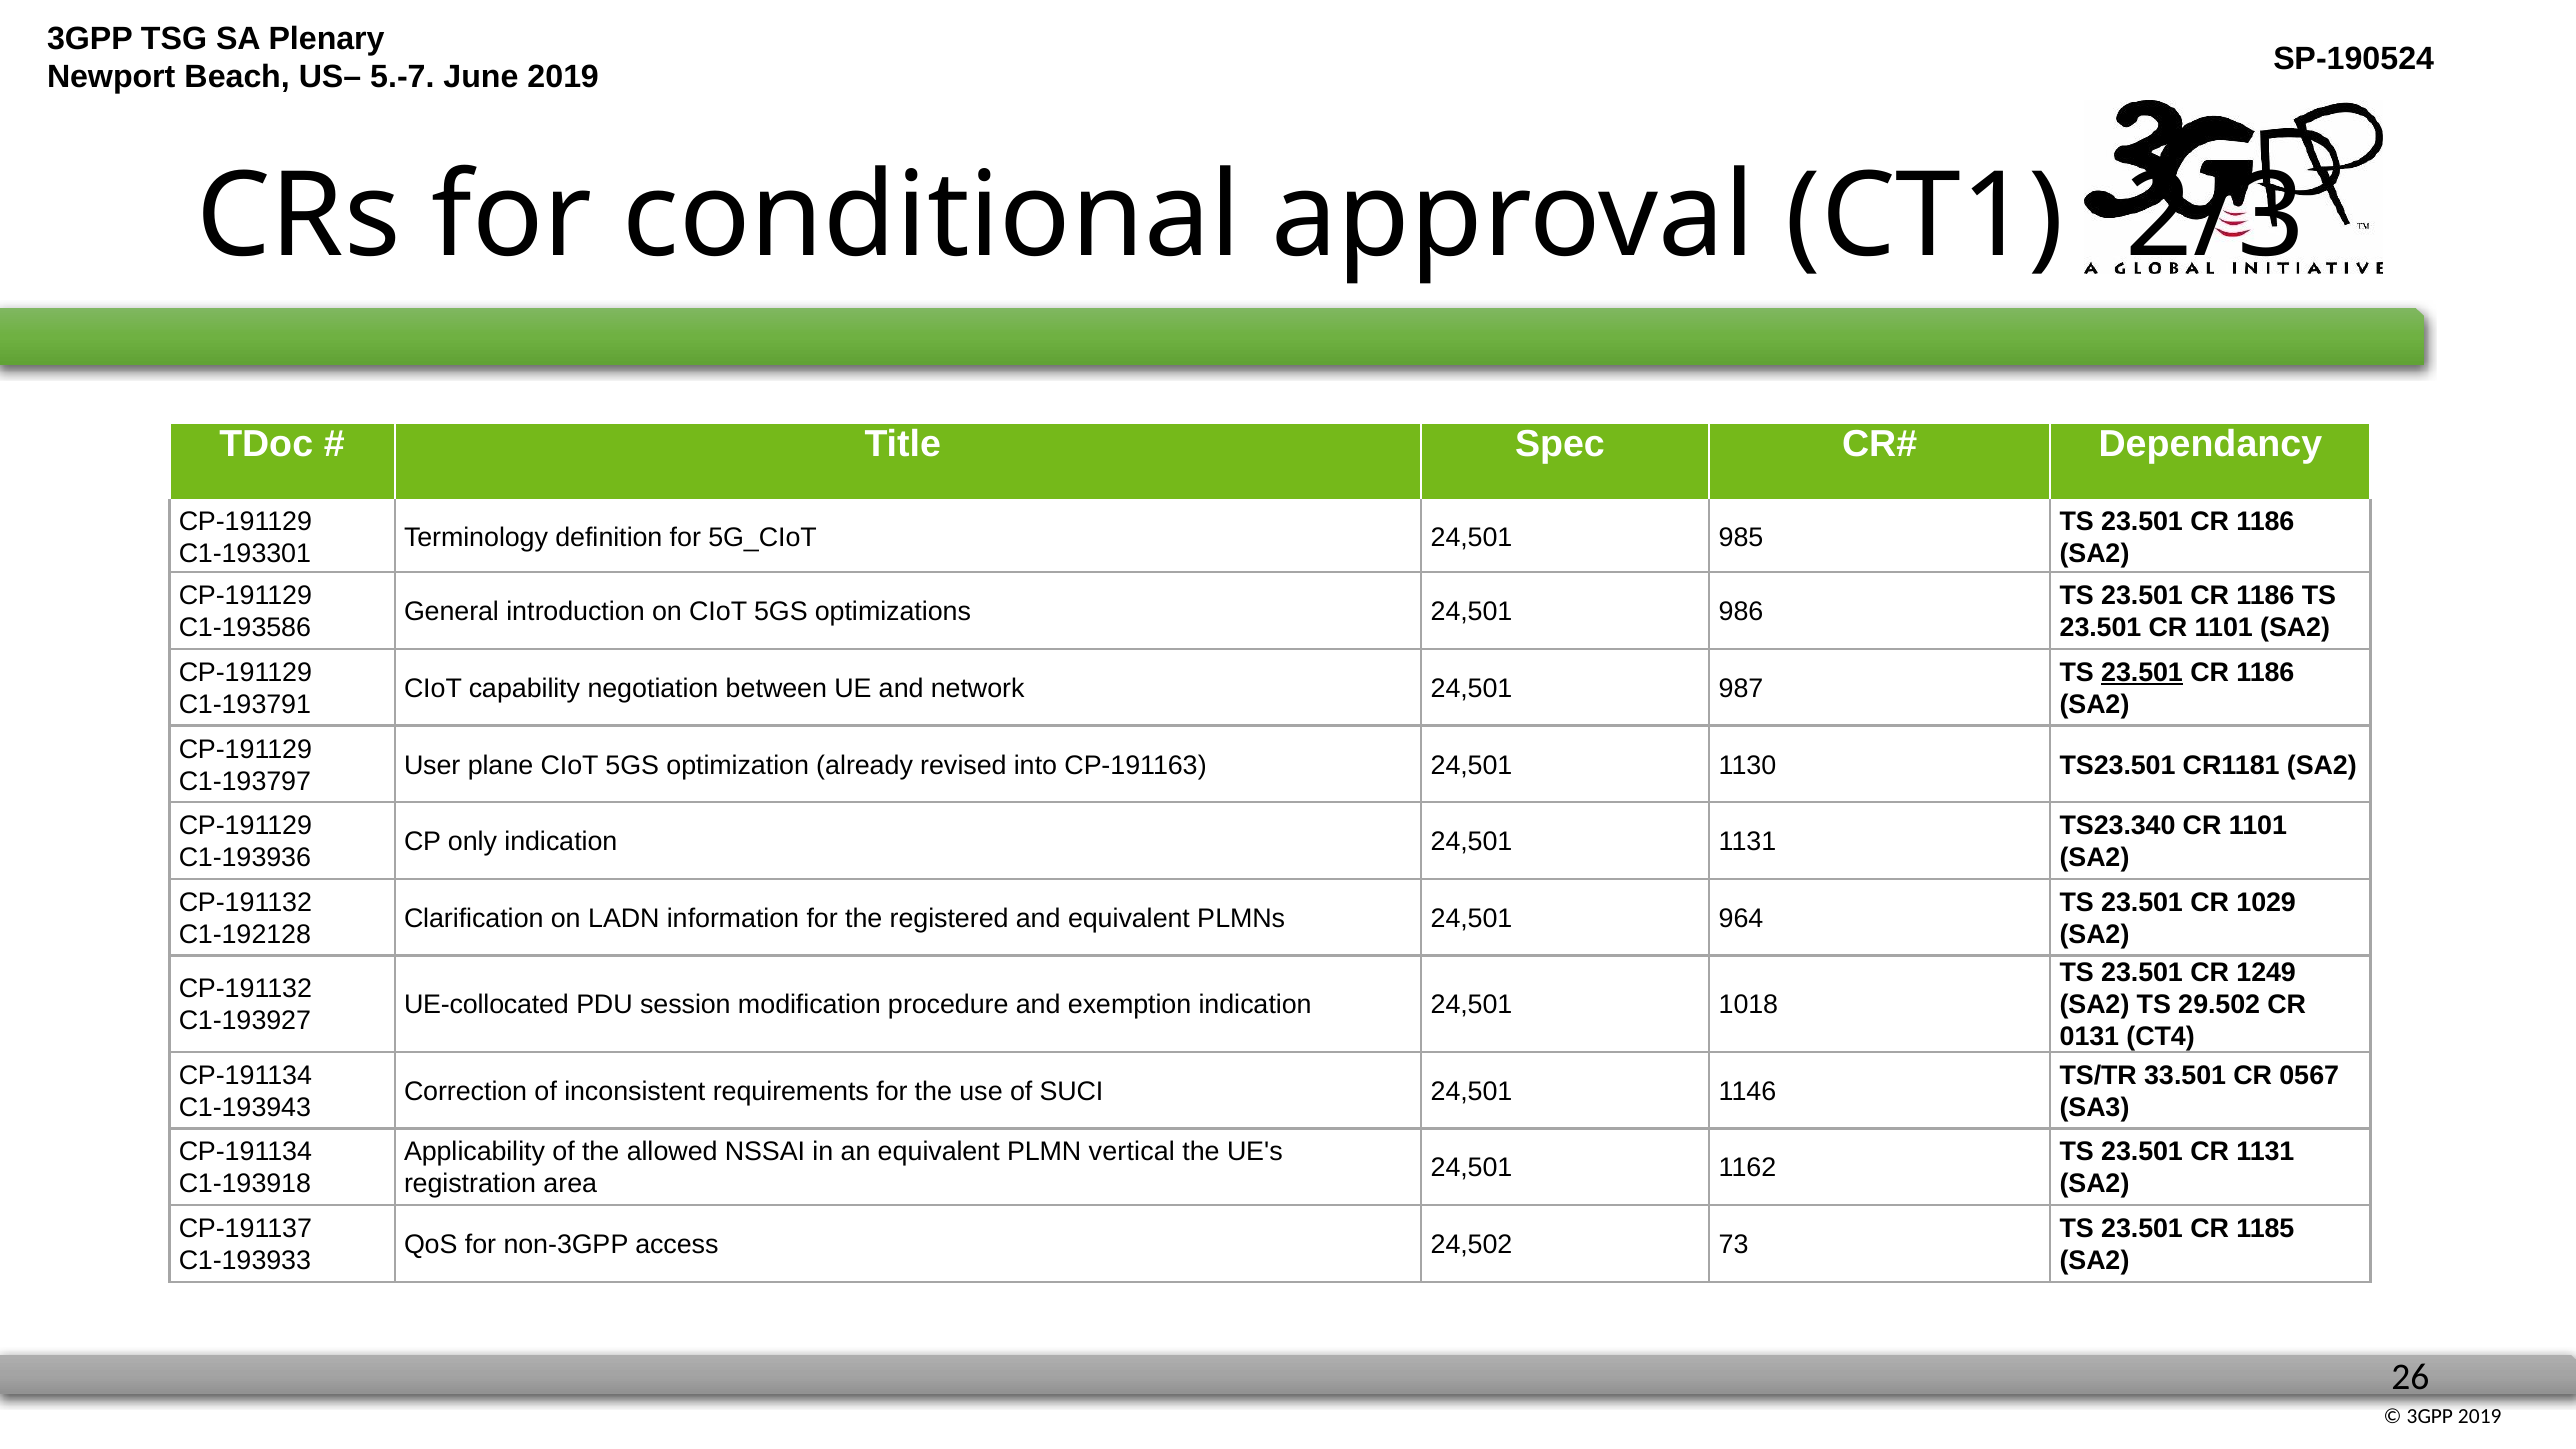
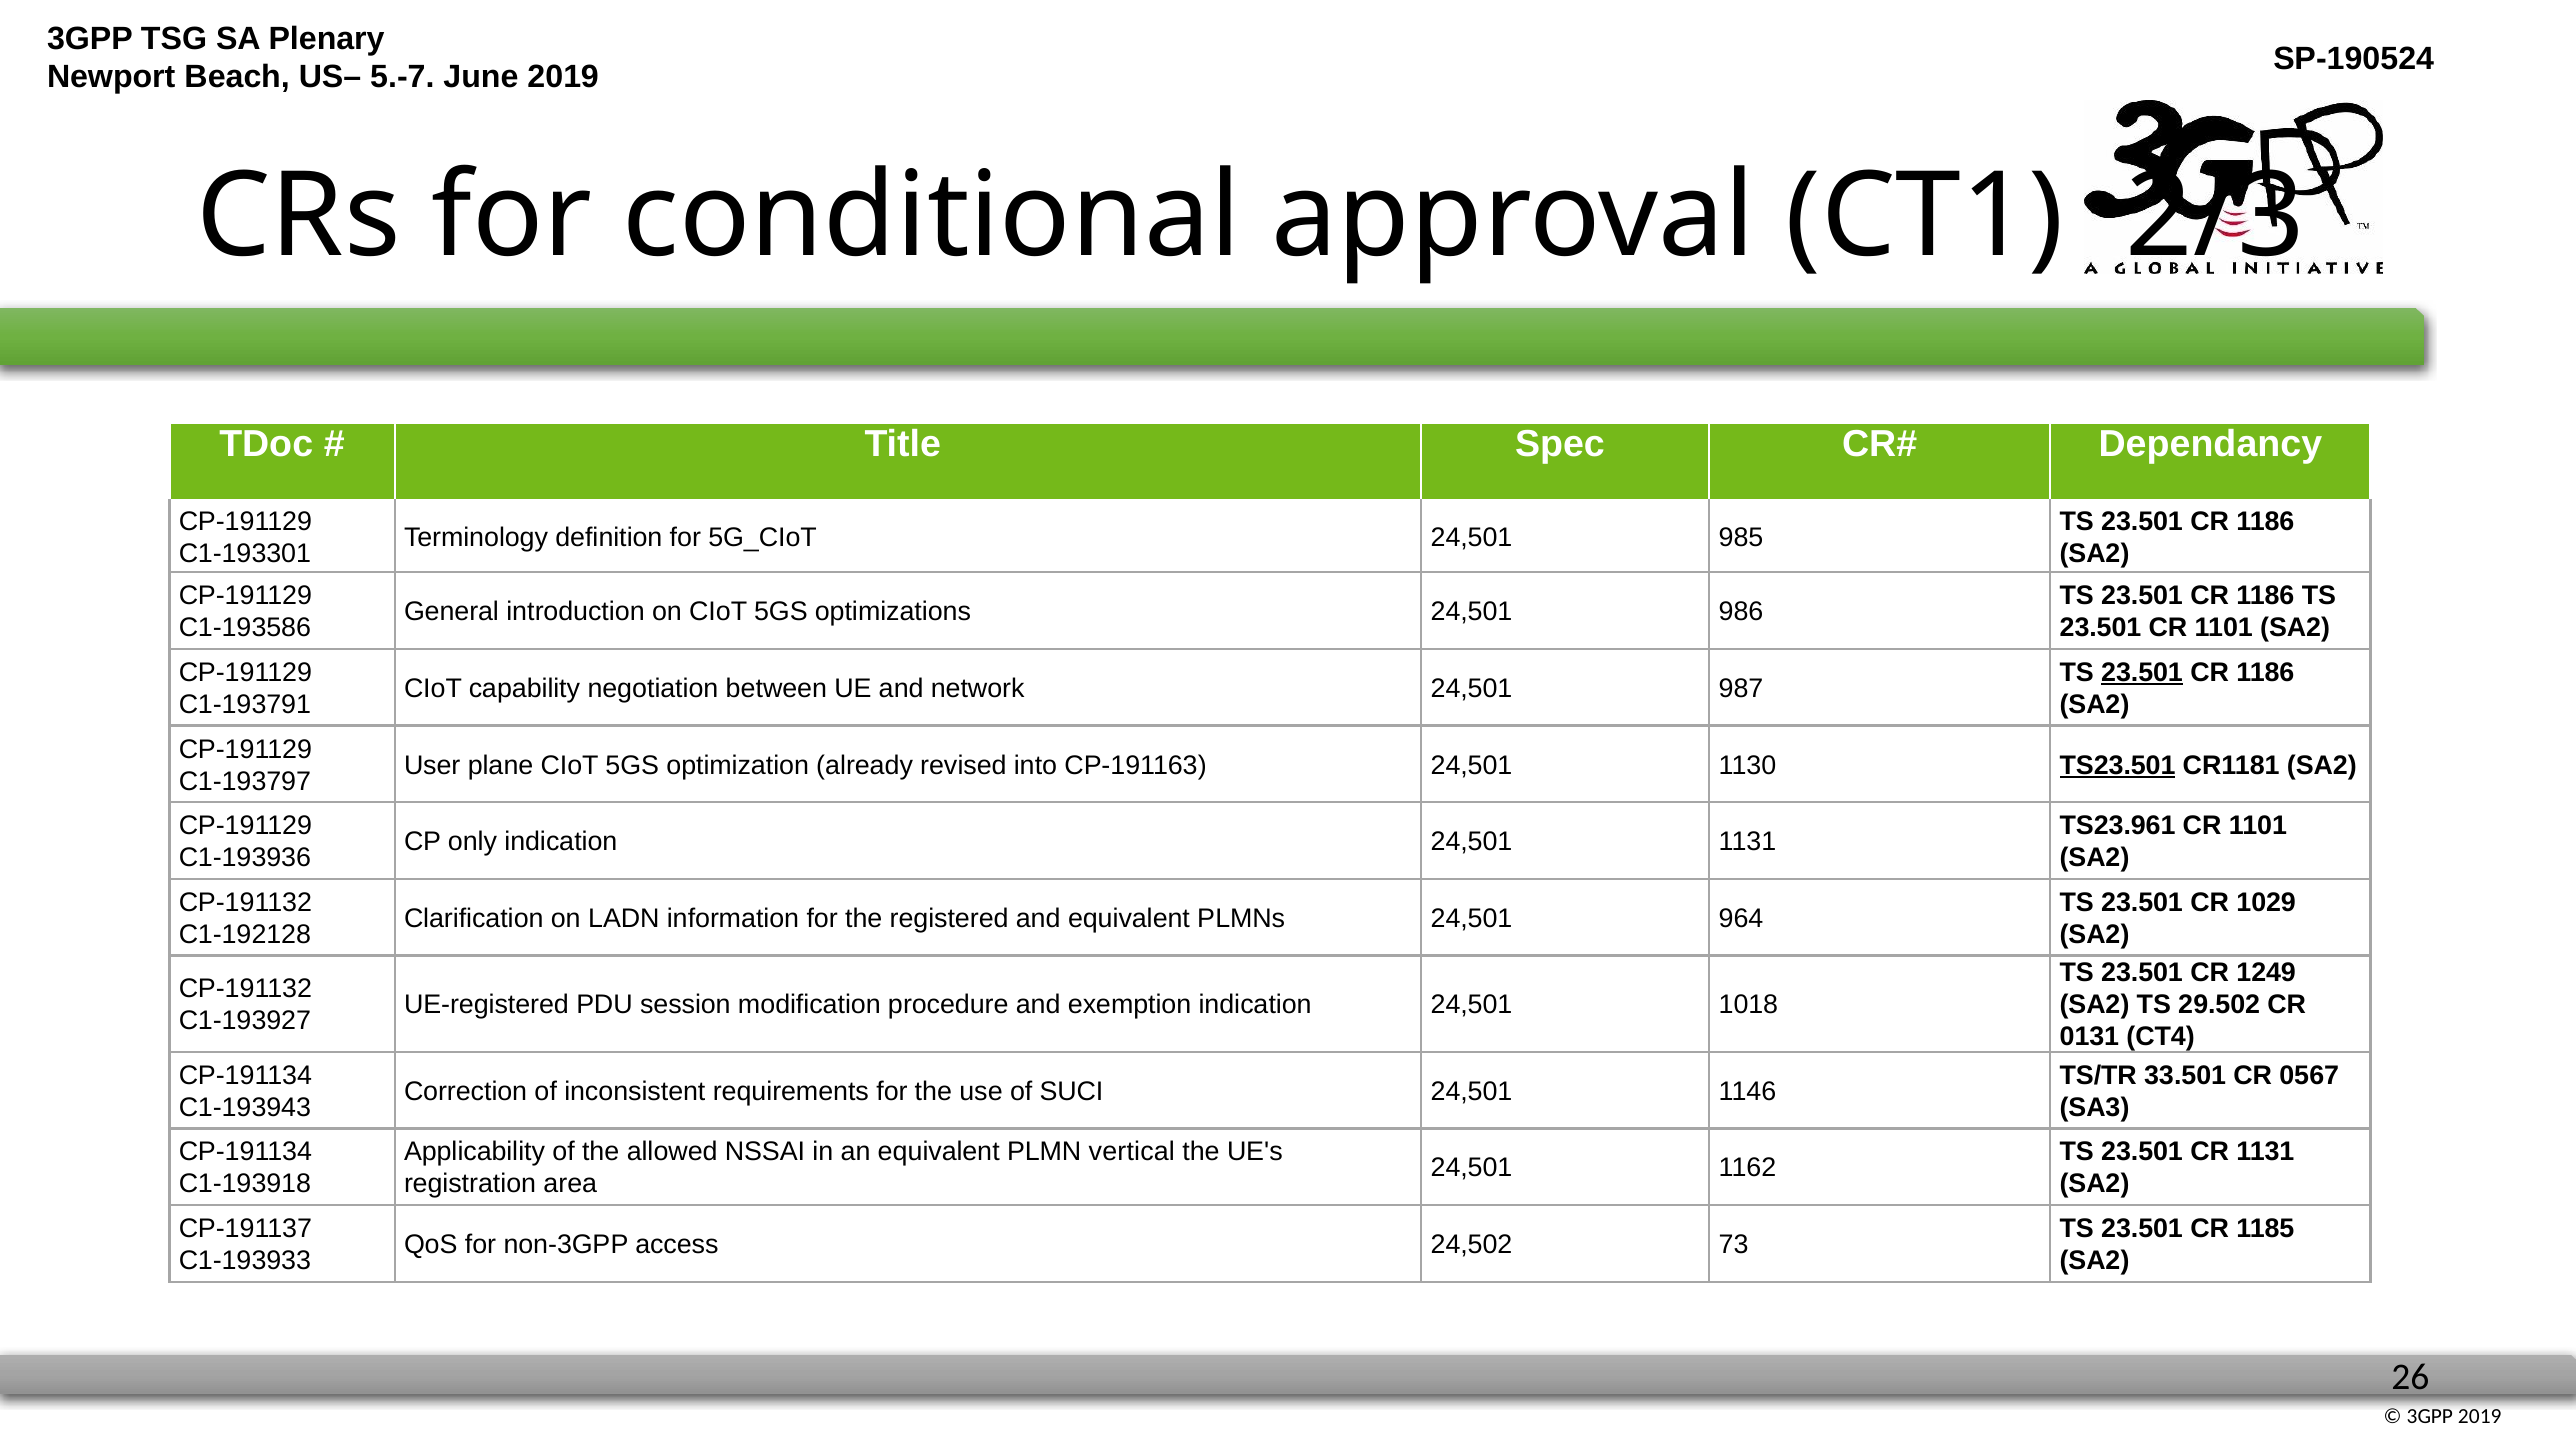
TS23.501 underline: none -> present (2118, 765)
TS23.340: TS23.340 -> TS23.961 (2118, 826)
UE-collocated: UE-collocated -> UE-registered (486, 1005)
